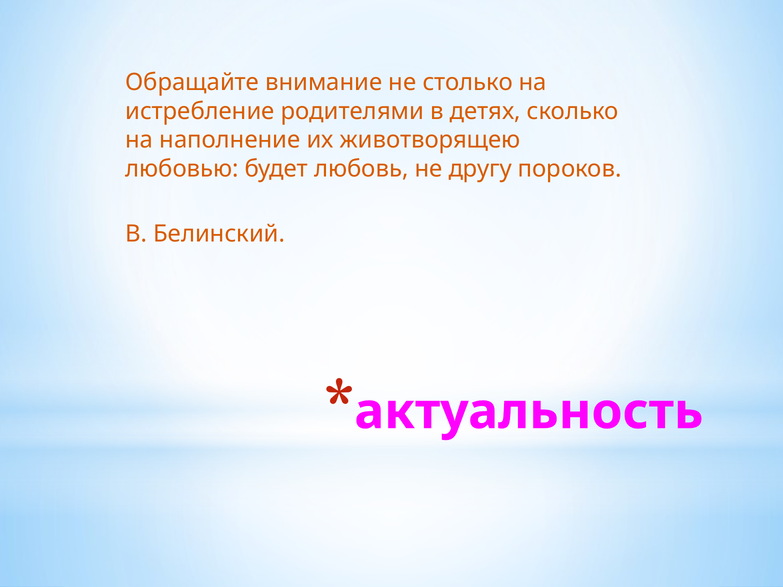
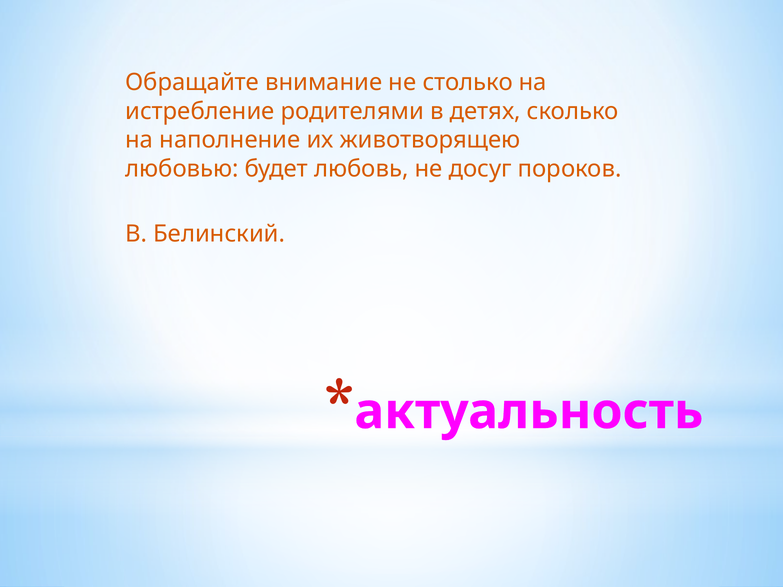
другу: другу -> досуг (480, 169)
